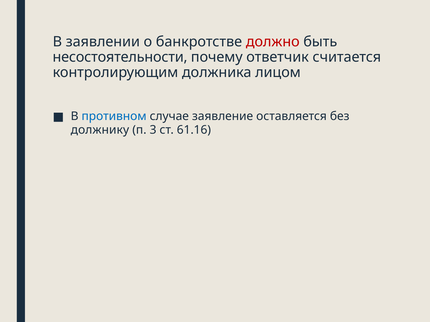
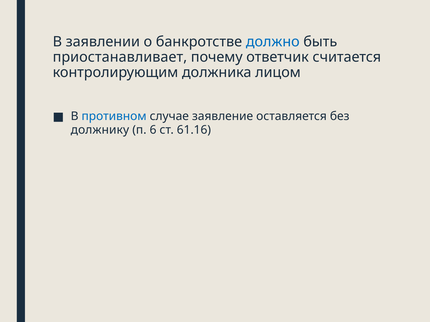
должно colour: red -> blue (273, 42)
несостоятельности: несостоятельности -> приостанавливает (120, 57)
3: 3 -> 6 (153, 130)
